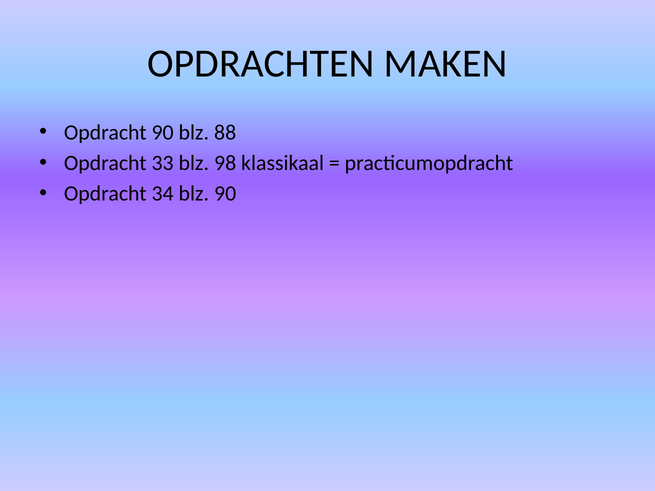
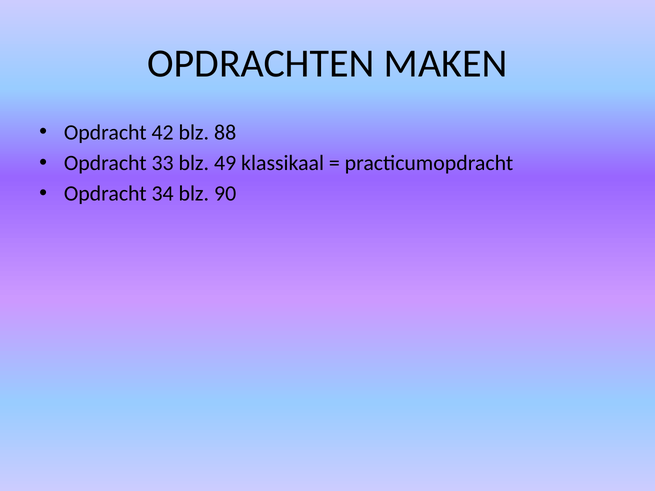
Opdracht 90: 90 -> 42 (163, 133)
98: 98 -> 49 (225, 163)
